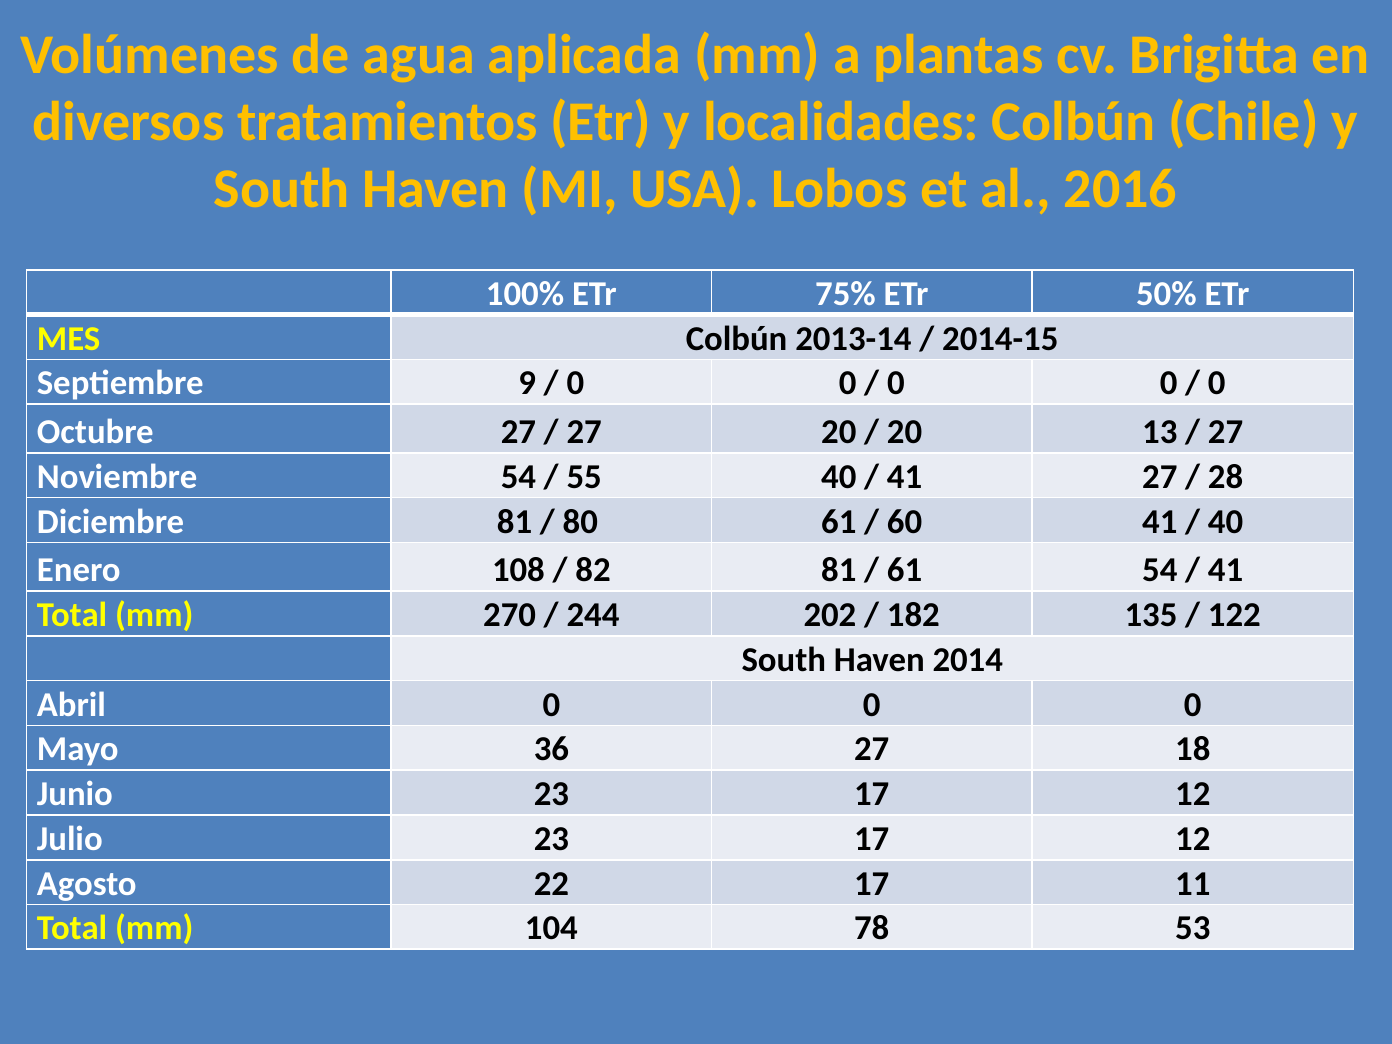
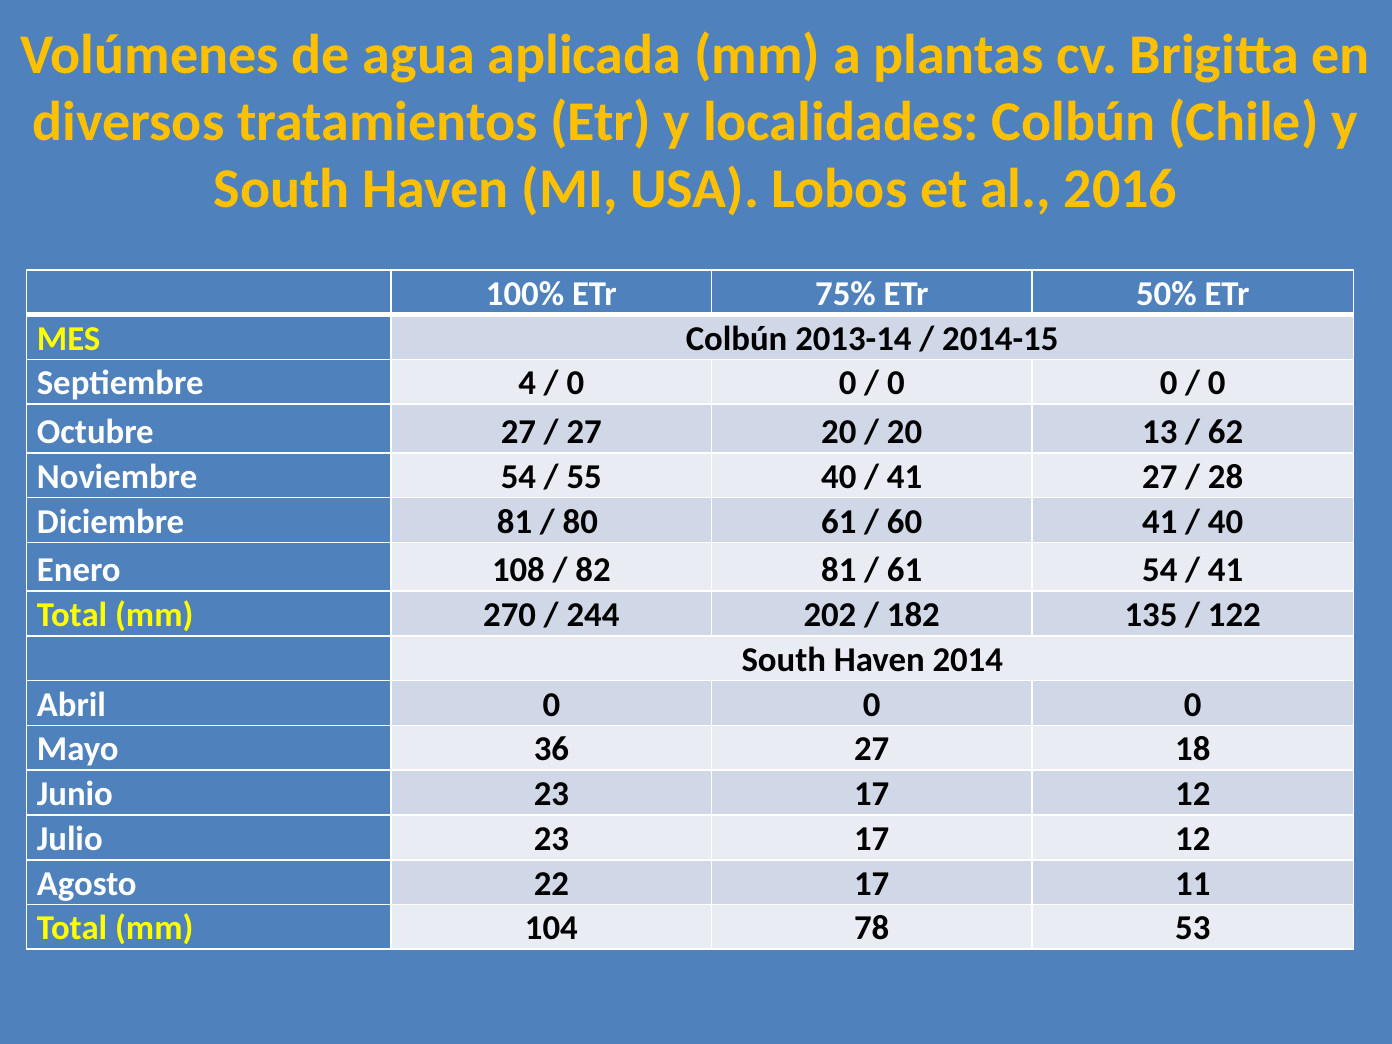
9: 9 -> 4 (527, 383)
27: 27 -> 62 (1226, 432)
